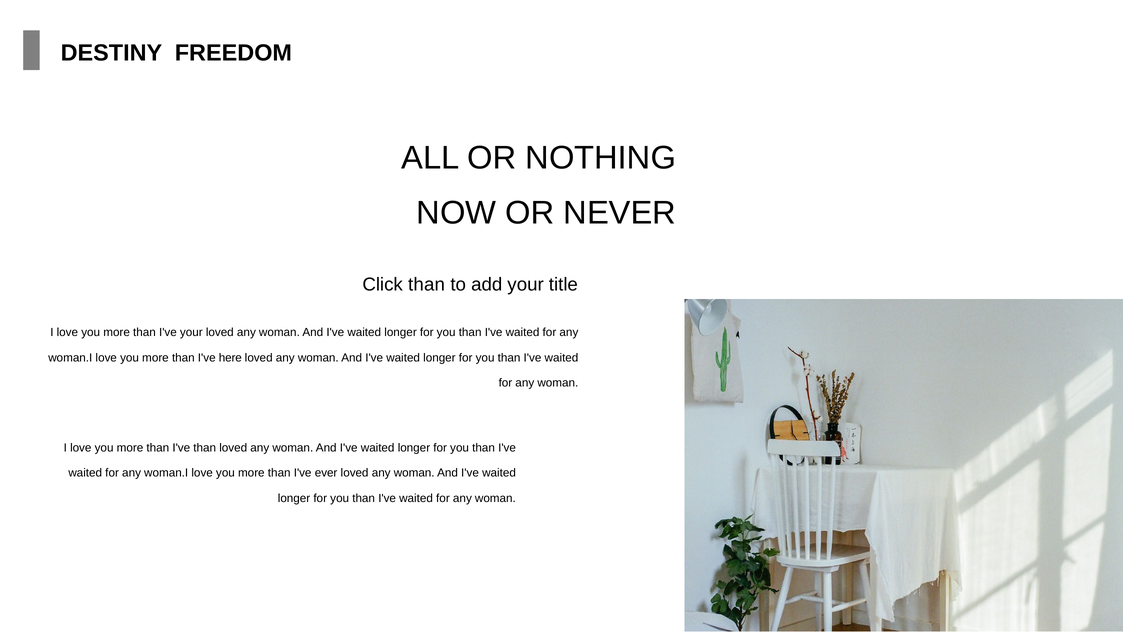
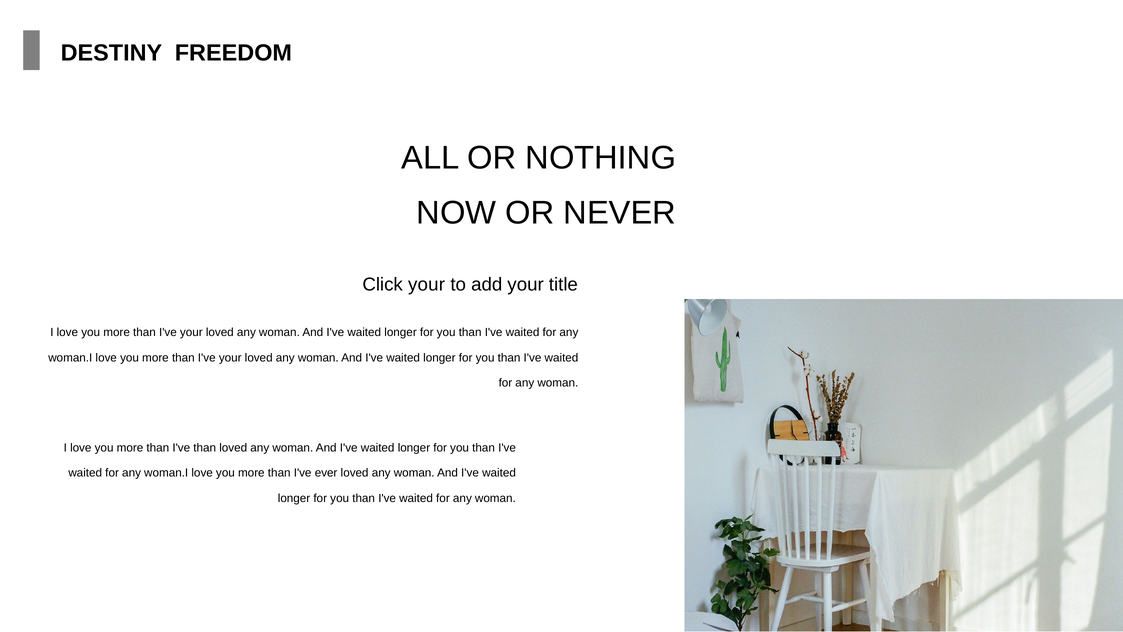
Click than: than -> your (427, 285)
here: here -> your (230, 357)
